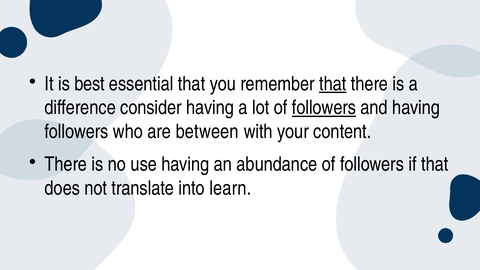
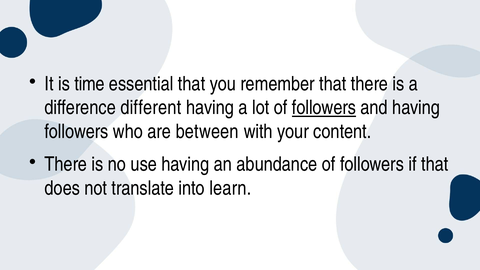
best: best -> time (90, 84)
that underline: present -> none (333, 84)
consider: consider -> different (151, 108)
